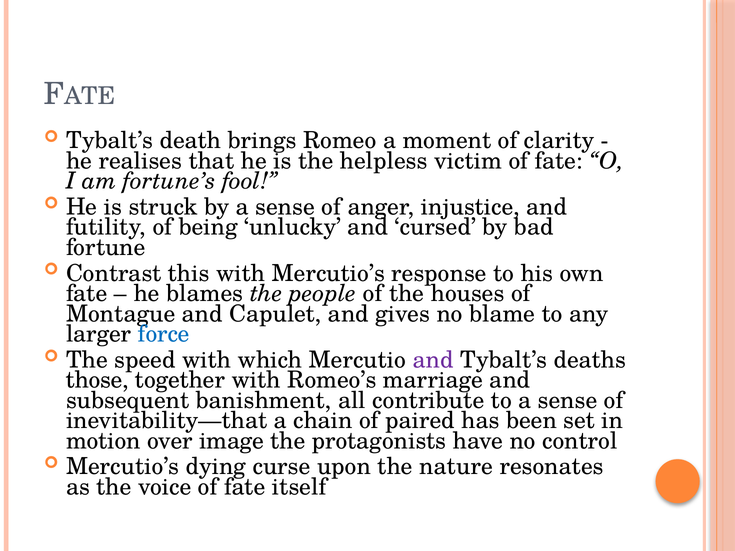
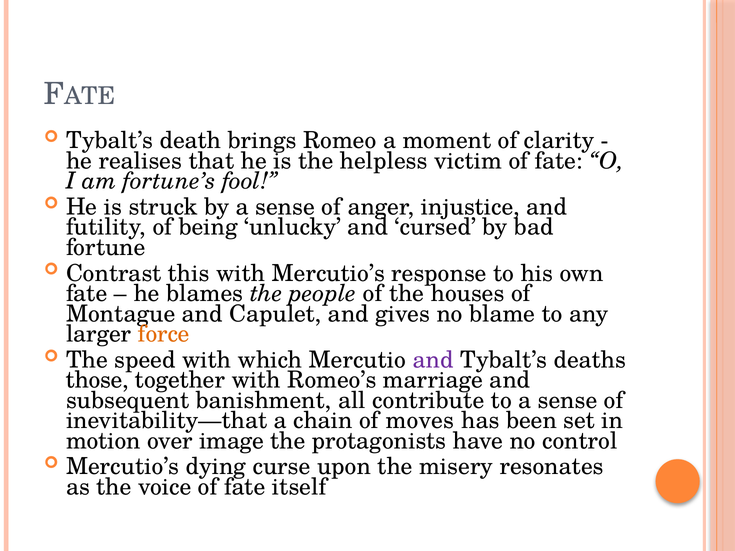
force colour: blue -> orange (164, 334)
paired: paired -> moves (420, 421)
nature: nature -> misery (456, 467)
